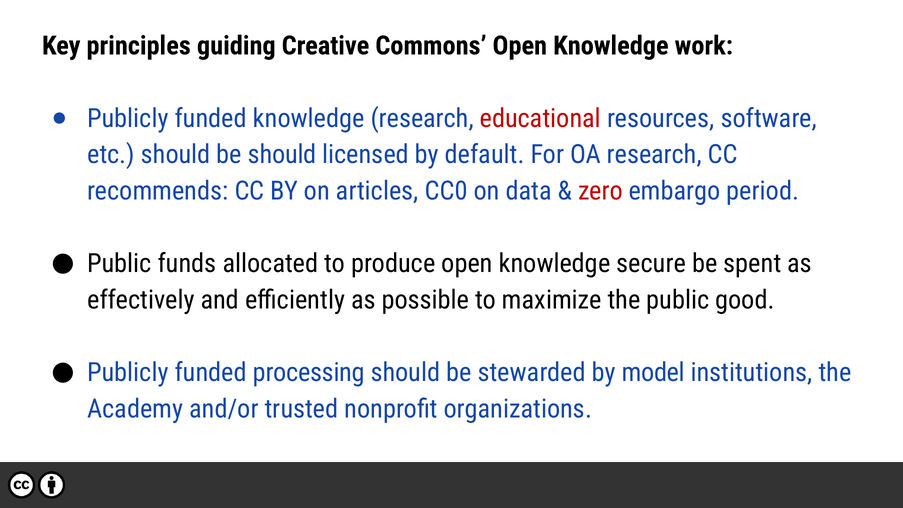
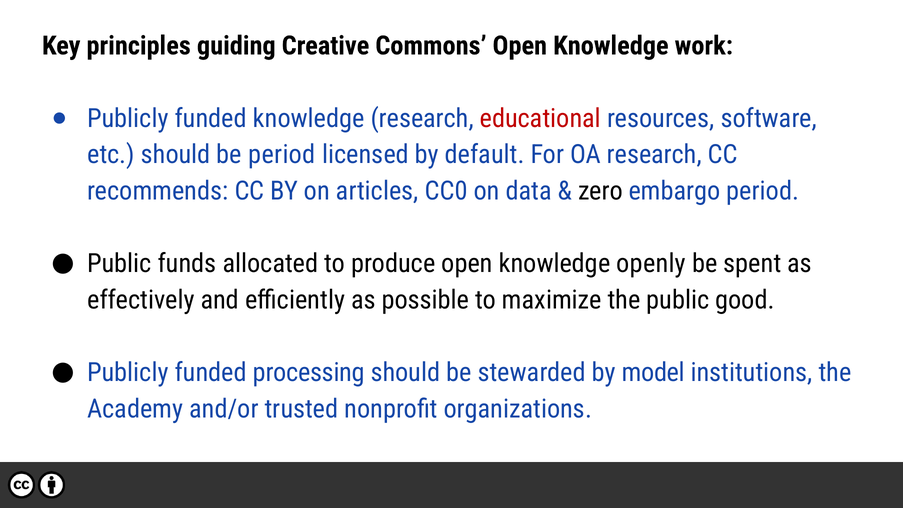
be should: should -> period (282, 155)
zero colour: red -> black (600, 191)
secure: secure -> openly (651, 264)
